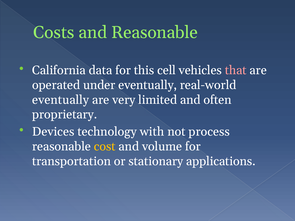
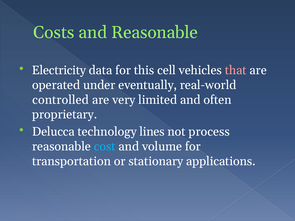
California: California -> Electricity (59, 70)
eventually: eventually -> controlled (61, 100)
Devices: Devices -> Delucca (53, 132)
with: with -> lines (152, 132)
cost colour: yellow -> light blue (105, 147)
